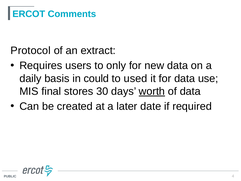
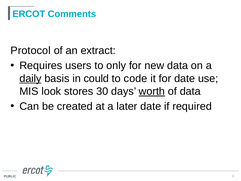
daily underline: none -> present (30, 78)
used: used -> code (136, 78)
for data: data -> date (185, 78)
final: final -> look (51, 91)
